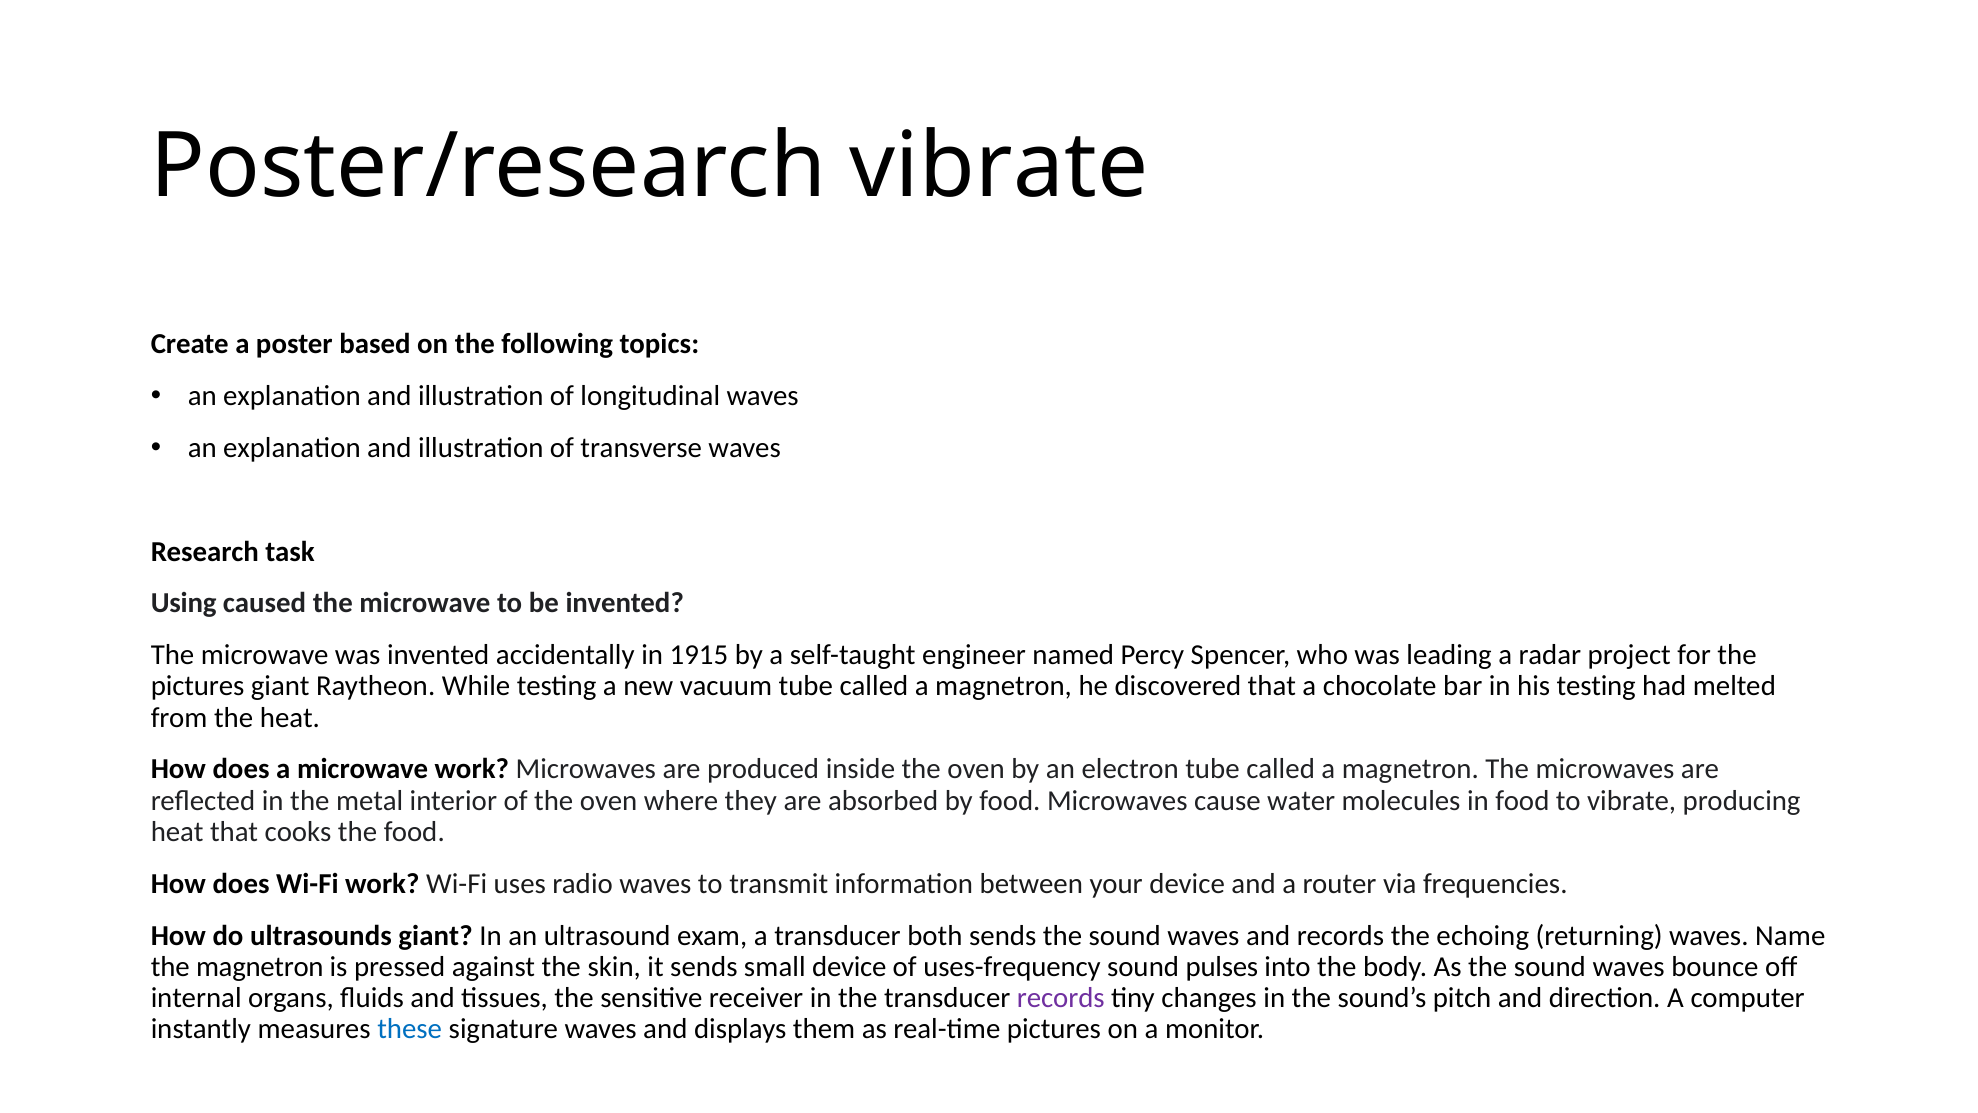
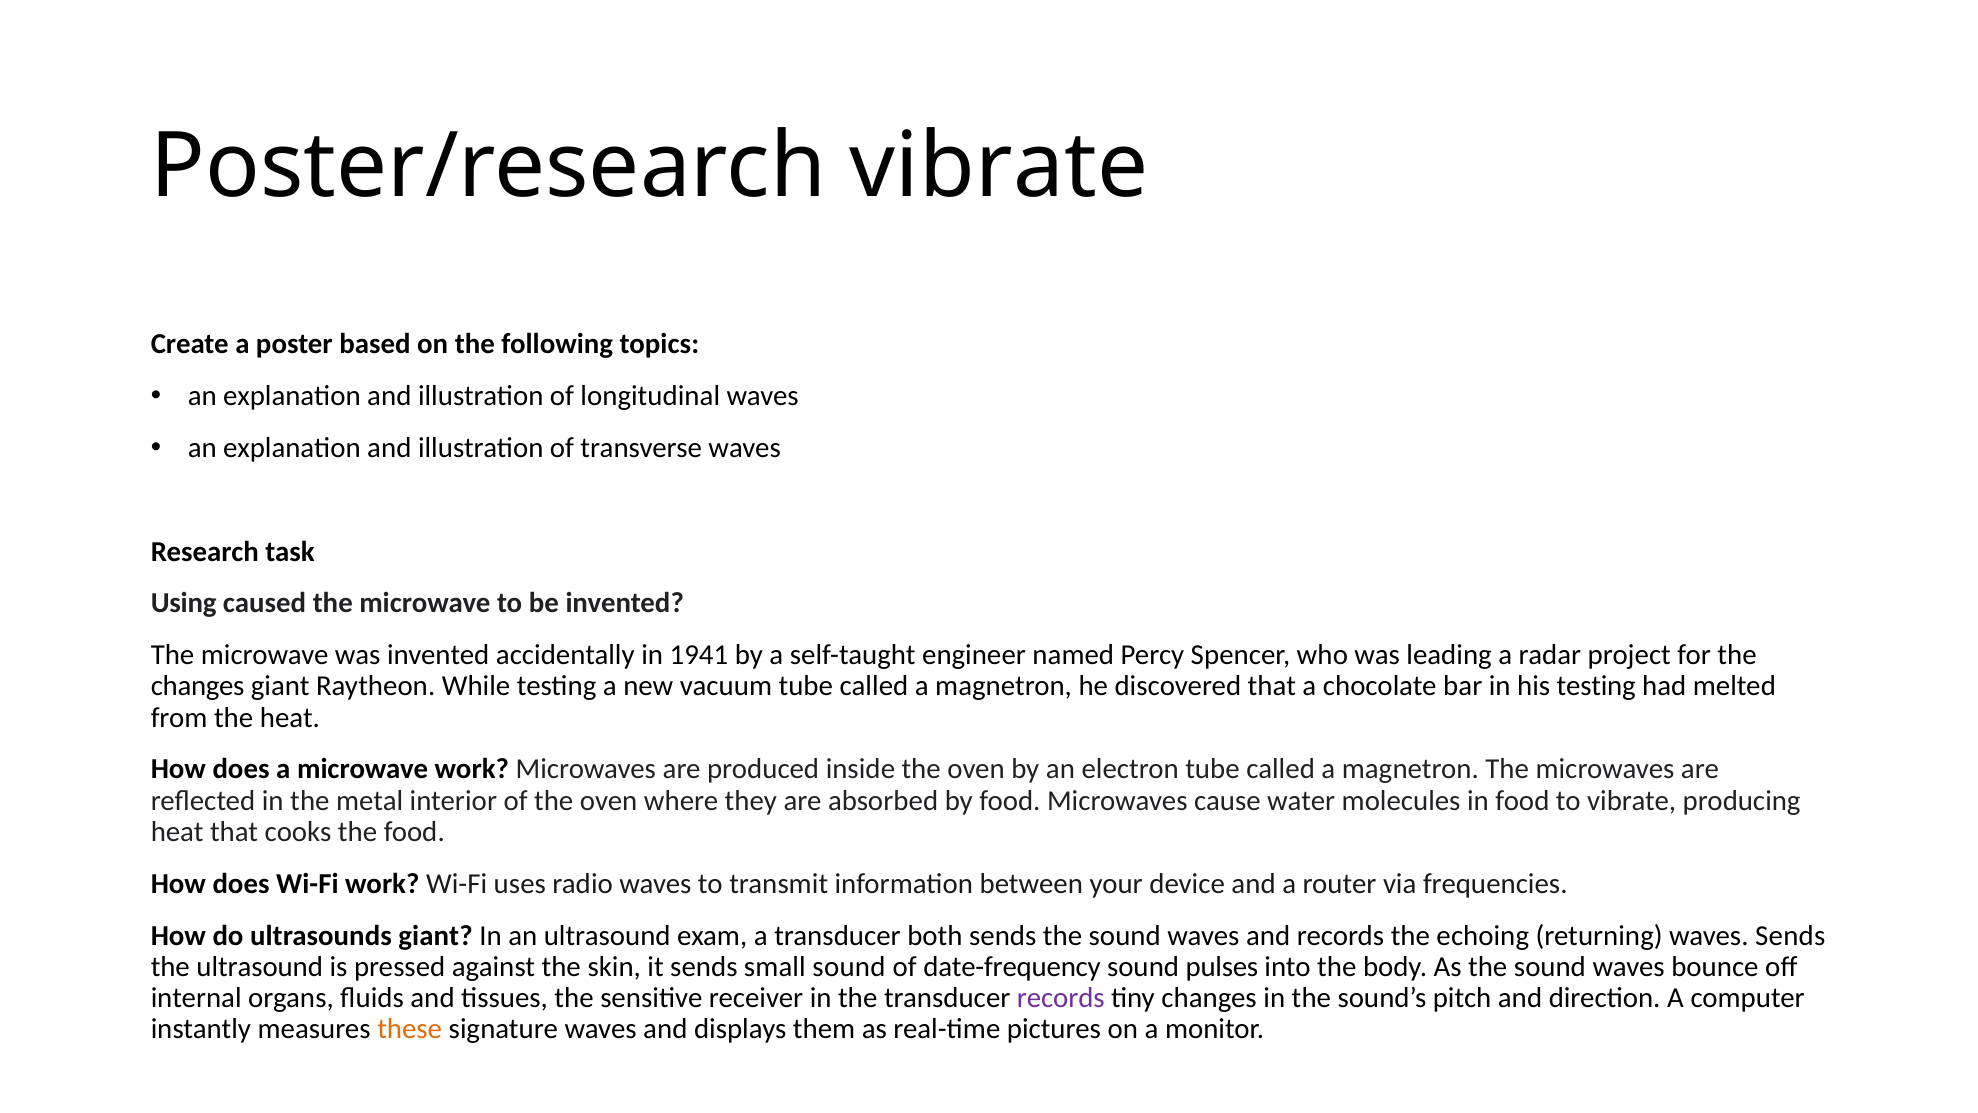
1915: 1915 -> 1941 (699, 655)
pictures: pictures -> changes (198, 686)
waves Name: Name -> Sends (1790, 935)
the magnetron: magnetron -> ultrasound (260, 966)
small device: device -> sound (849, 966)
uses-frequency: uses-frequency -> date-frequency (1012, 966)
these colour: blue -> orange (410, 1029)
